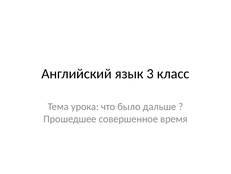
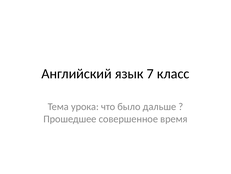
3: 3 -> 7 (150, 73)
